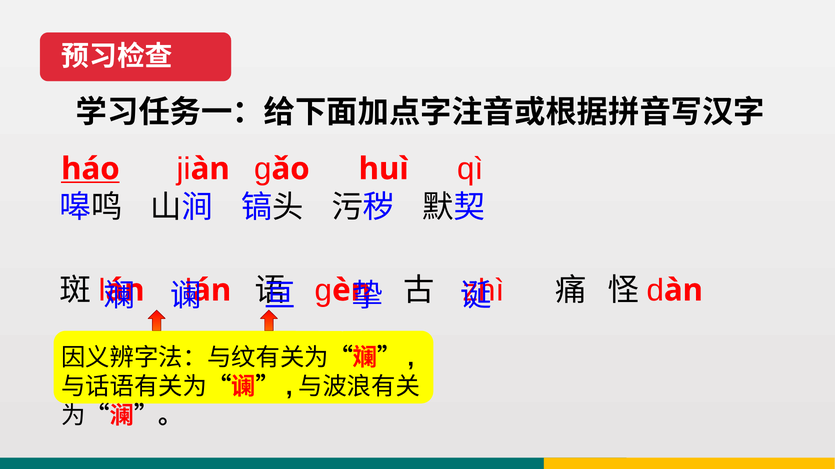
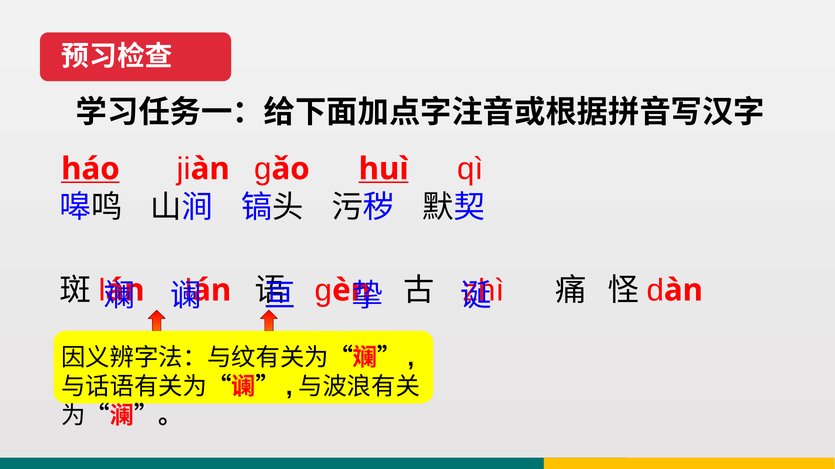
huì underline: none -> present (384, 169)
